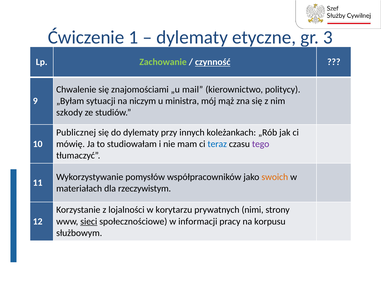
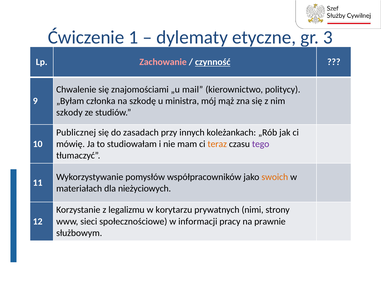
Zachowanie colour: light green -> pink (163, 62)
sytuacji: sytuacji -> członka (101, 101)
niczym: niczym -> szkodę (143, 101)
do dylematy: dylematy -> zasadach (141, 133)
teraz colour: blue -> orange (217, 144)
rzeczywistym: rzeczywistym -> nieżyciowych (145, 189)
lojalności: lojalności -> legalizmu (126, 210)
sieci underline: present -> none (89, 222)
korpusu: korpusu -> prawnie (270, 222)
